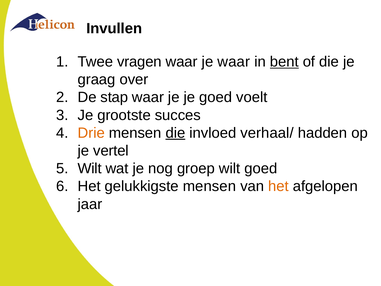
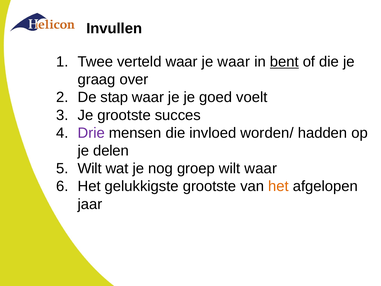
vragen: vragen -> verteld (139, 62)
Drie colour: orange -> purple (91, 133)
die underline: present -> none (175, 133)
verhaal/: verhaal/ -> worden/ (267, 133)
vertel: vertel -> delen (111, 151)
wilt goed: goed -> waar (261, 168)
gelukkigste mensen: mensen -> grootste (209, 186)
